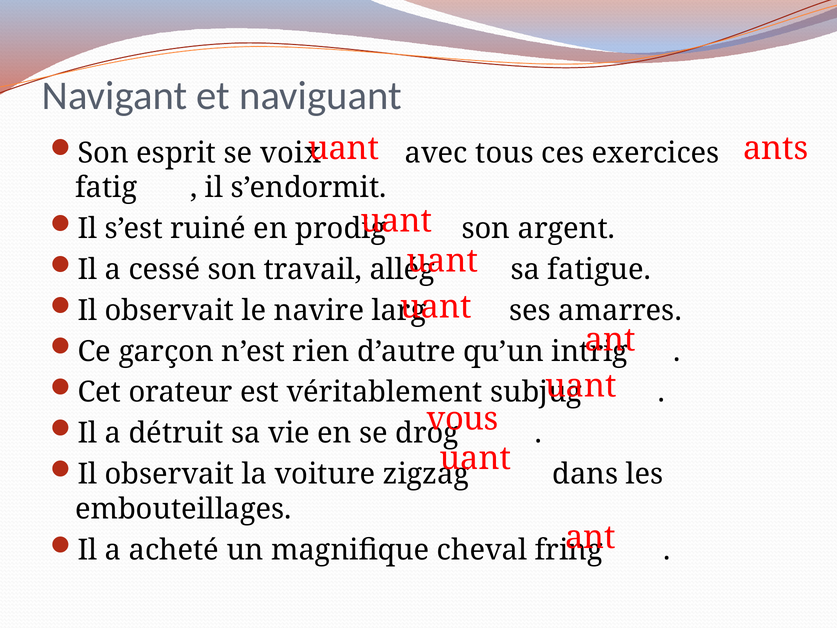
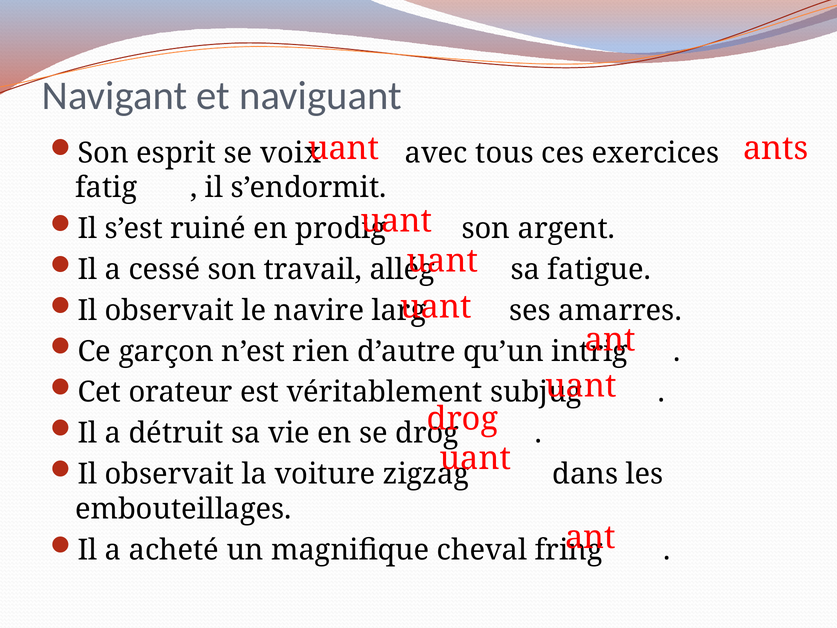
vous: vous -> drog (462, 419)
